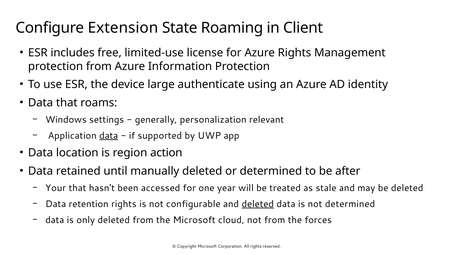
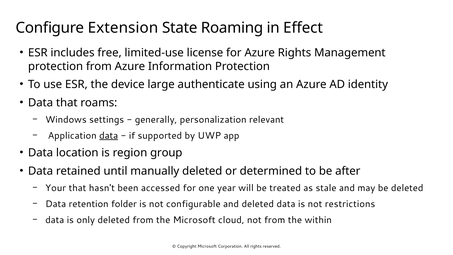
Client: Client -> Effect (303, 28)
action: action -> group (166, 153)
retention rights: rights -> folder (124, 204)
deleted underline: present -> none (258, 204)
not determined: determined -> restrictions (350, 204)
forces: forces -> within (318, 220)
